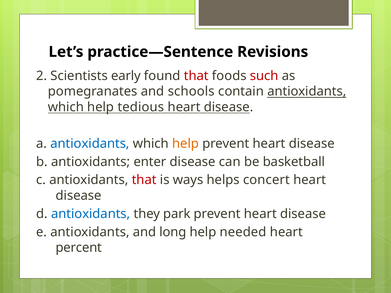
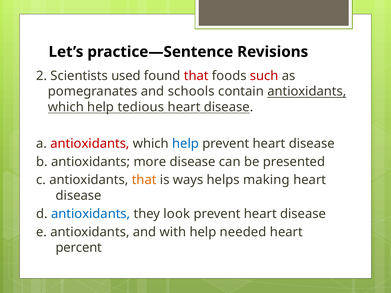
early: early -> used (126, 76)
antioxidants colour: blue -> red (90, 144)
help colour: orange -> blue (186, 144)
enter: enter -> more (150, 162)
basketball: basketball -> presented (294, 162)
that colour: red -> orange (144, 180)
concert: concert -> making (266, 180)
park: park -> look (177, 214)
long: long -> with (173, 232)
